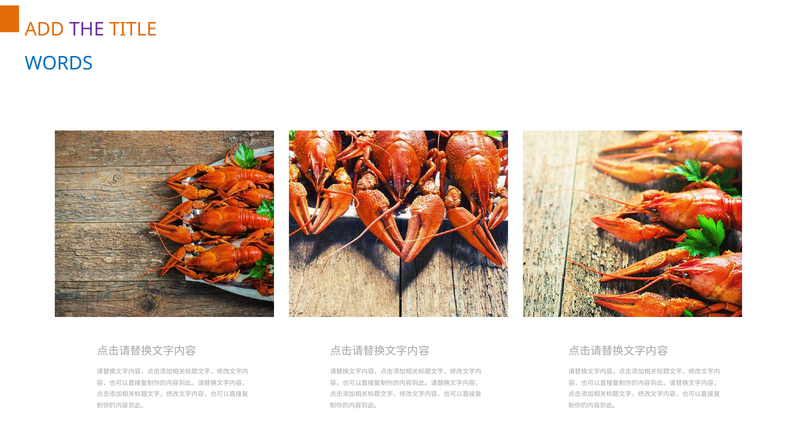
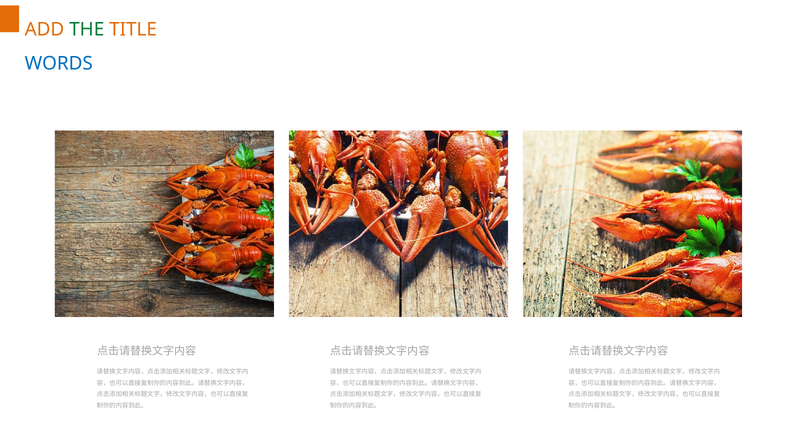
THE colour: purple -> green (87, 29)
